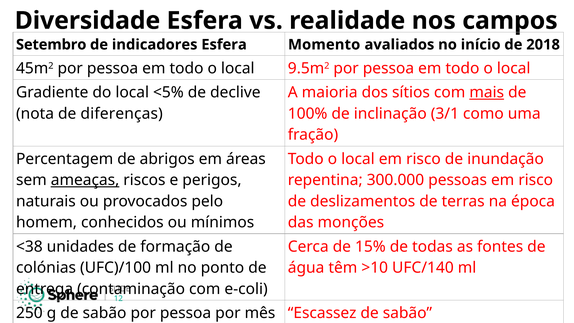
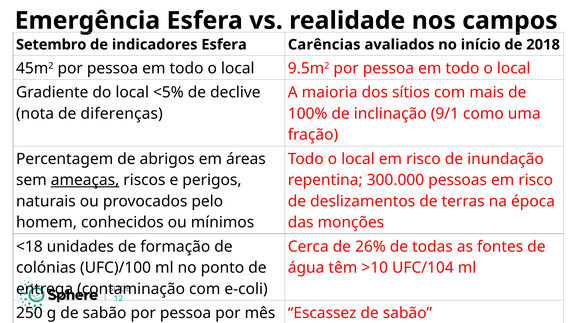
Diversidade: Diversidade -> Emergência (87, 21)
Momento: Momento -> Carências (324, 45)
mais underline: present -> none (487, 92)
3/1: 3/1 -> 9/1 (445, 114)
<38: <38 -> <18 (29, 247)
15%: 15% -> 26% (370, 247)
UFC/140: UFC/140 -> UFC/104 (423, 268)
